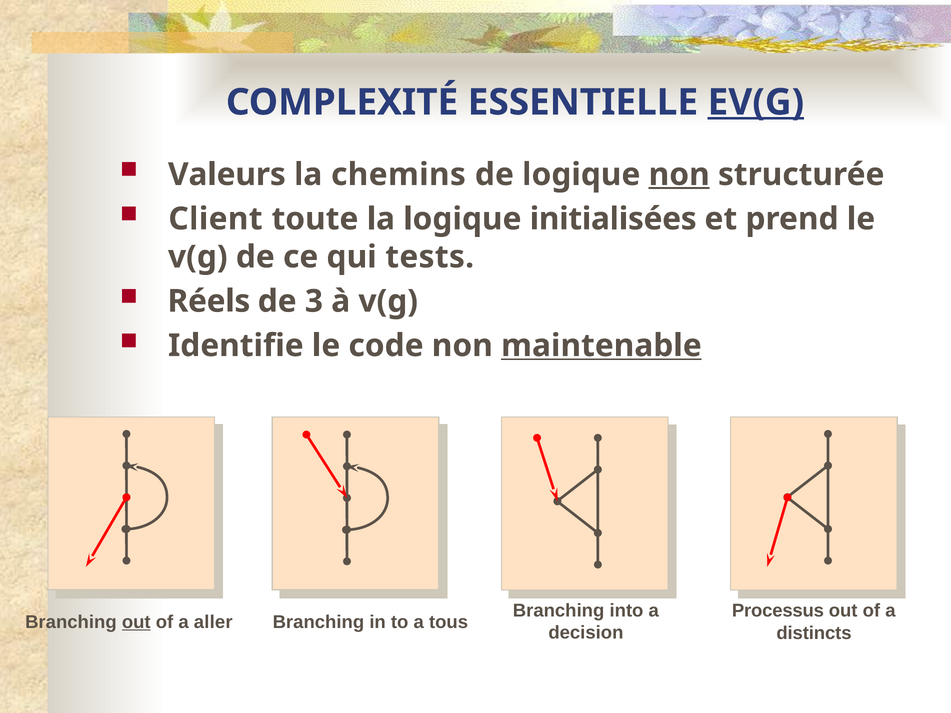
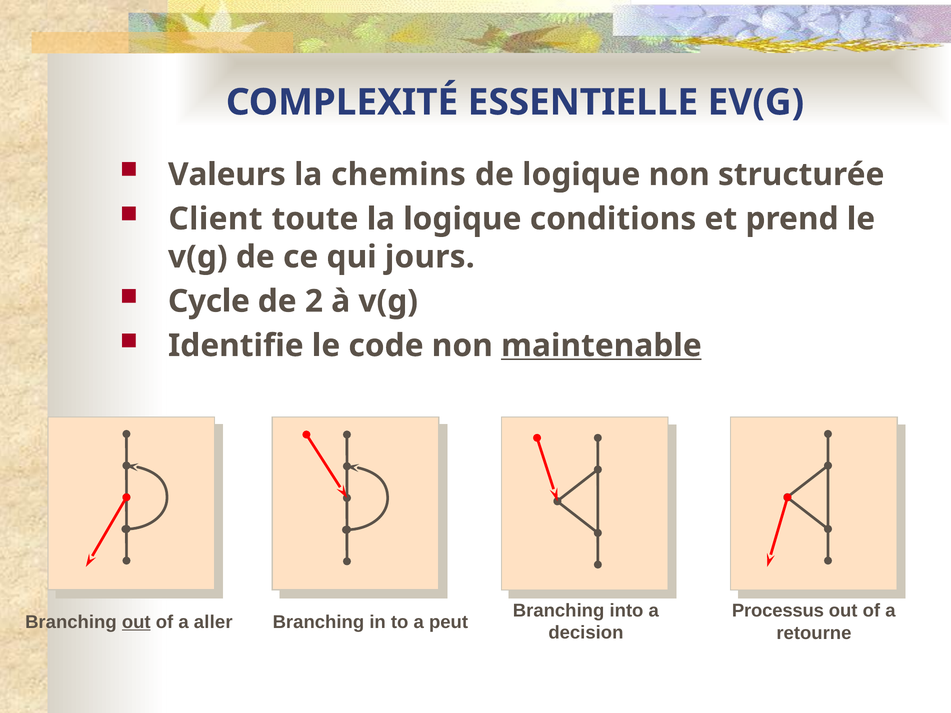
EV(G underline: present -> none (756, 102)
non underline: present -> none (679, 175)
initialisées: initialisées -> conditions (613, 219)
tests: tests -> jours (430, 257)
Réels: Réels -> Cycle (209, 301)
3: 3 -> 2 (314, 301)
tous: tous -> peut (449, 622)
distincts: distincts -> retourne (814, 633)
